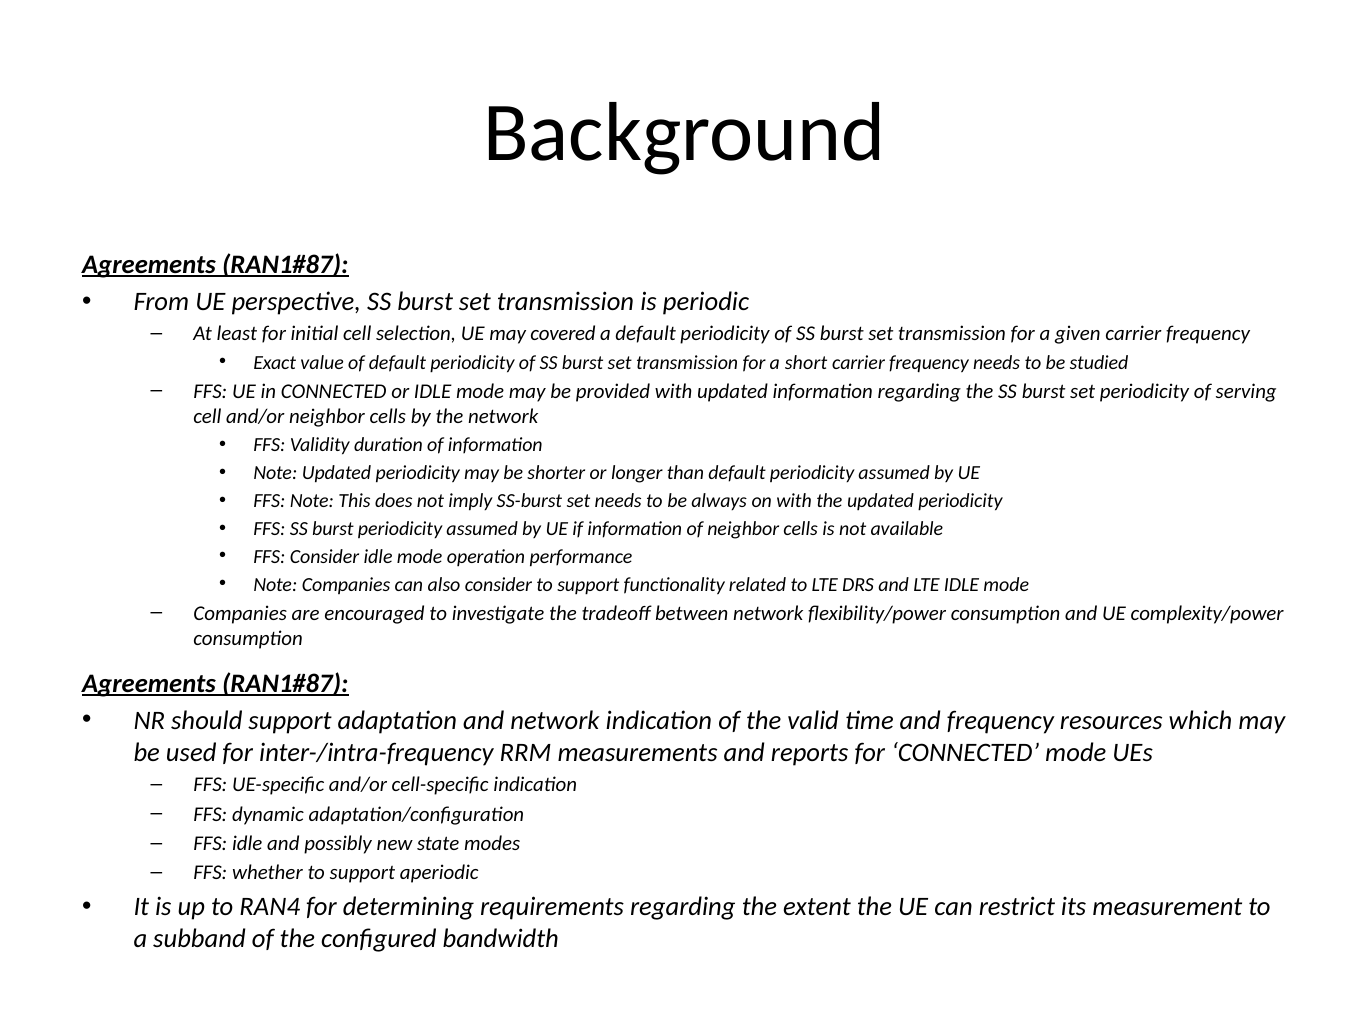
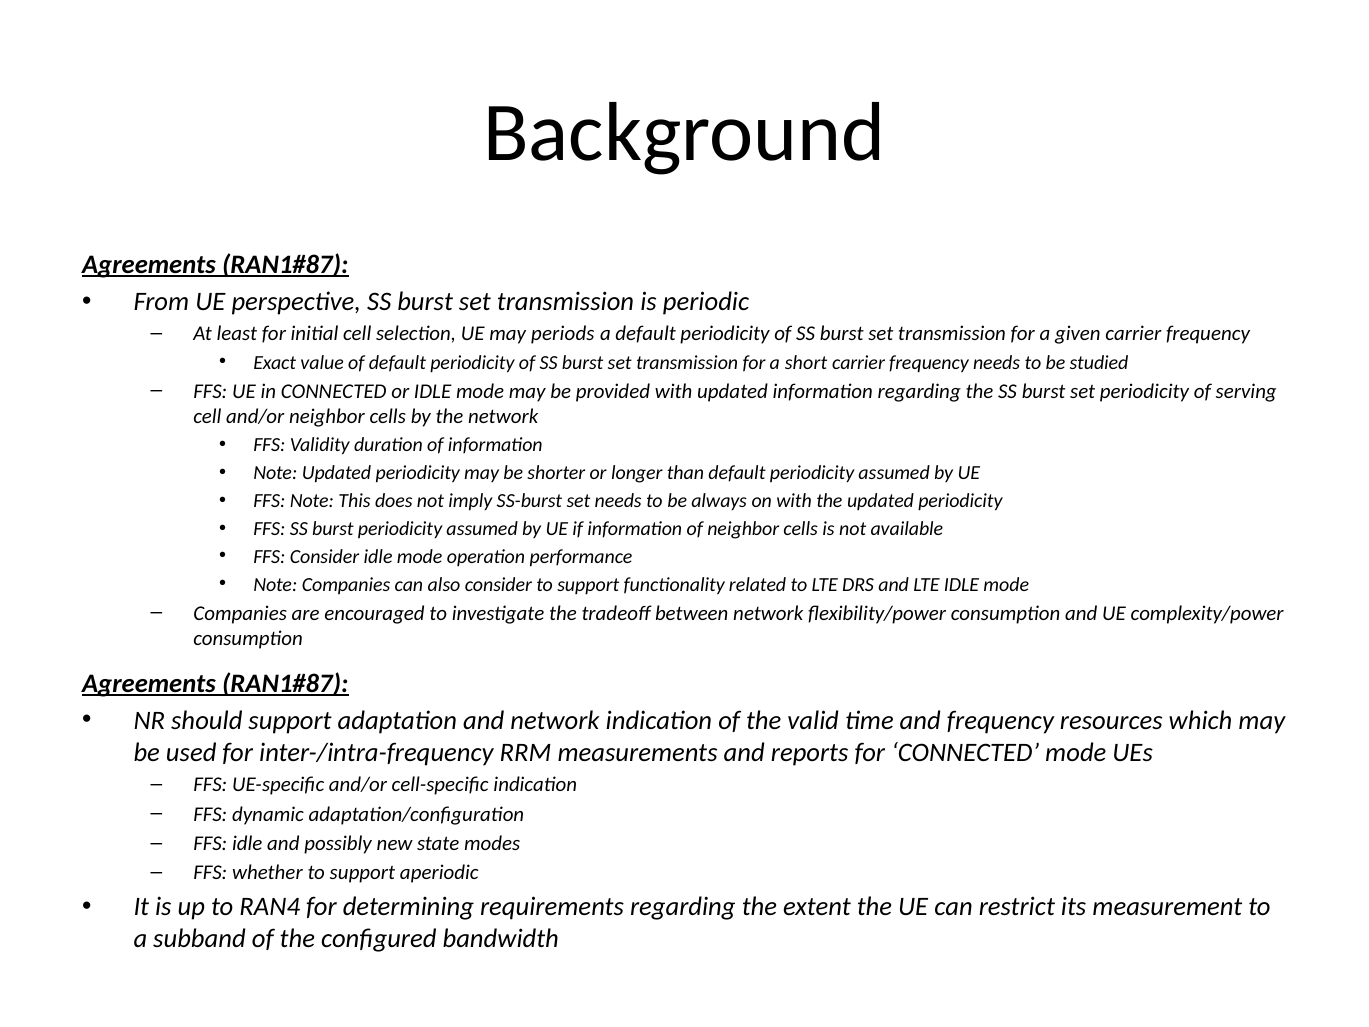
covered: covered -> periods (563, 334)
